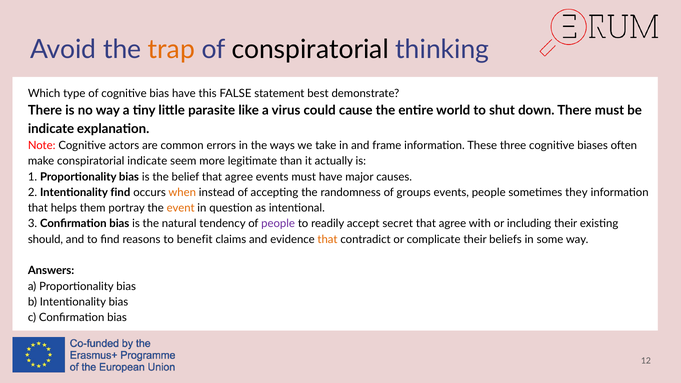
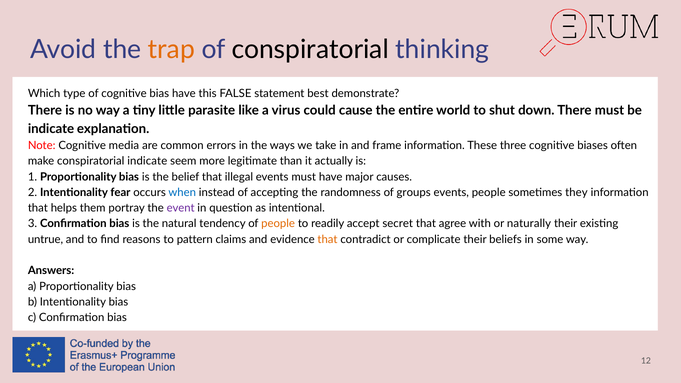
actors: actors -> media (124, 146)
belief that agree: agree -> illegal (239, 177)
Intentionality find: find -> fear (120, 192)
when colour: orange -> blue (182, 192)
event colour: orange -> purple (181, 208)
people colour: purple -> orange (278, 224)
including: including -> naturally (529, 224)
should: should -> untrue (45, 239)
benefit: benefit -> pattern (195, 239)
